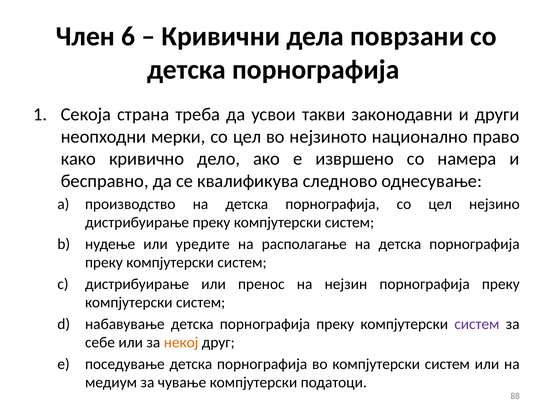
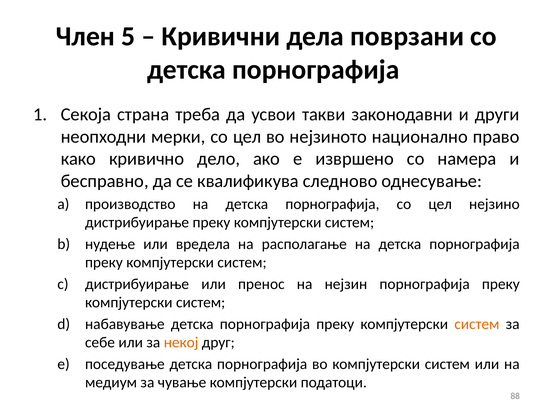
6: 6 -> 5 (128, 37)
уредите: уредите -> вредела (203, 244)
систем colour: purple -> orange (477, 324)
